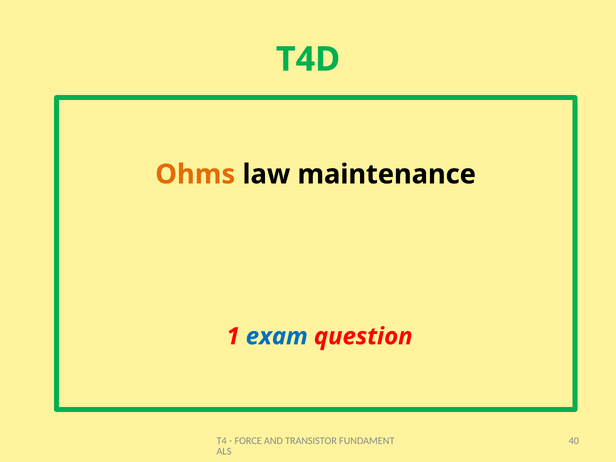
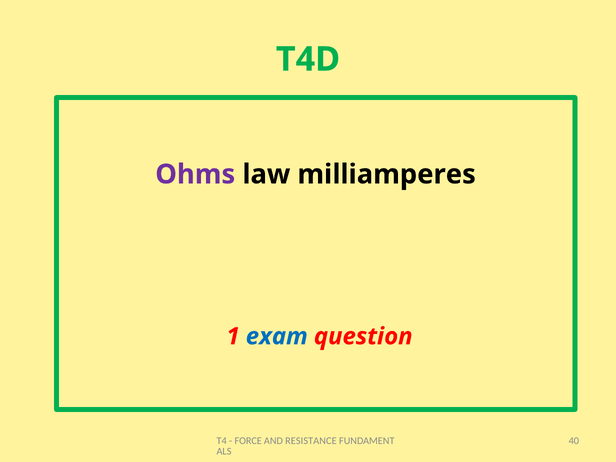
Ohms colour: orange -> purple (195, 174)
maintenance: maintenance -> milliamperes (387, 174)
TRANSISTOR: TRANSISTOR -> RESISTANCE (311, 441)
